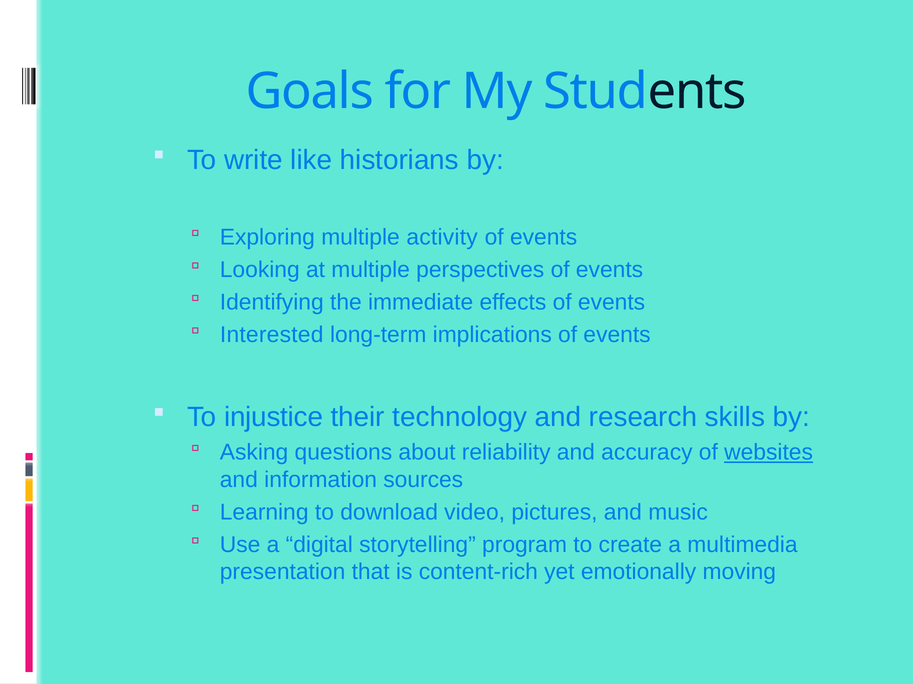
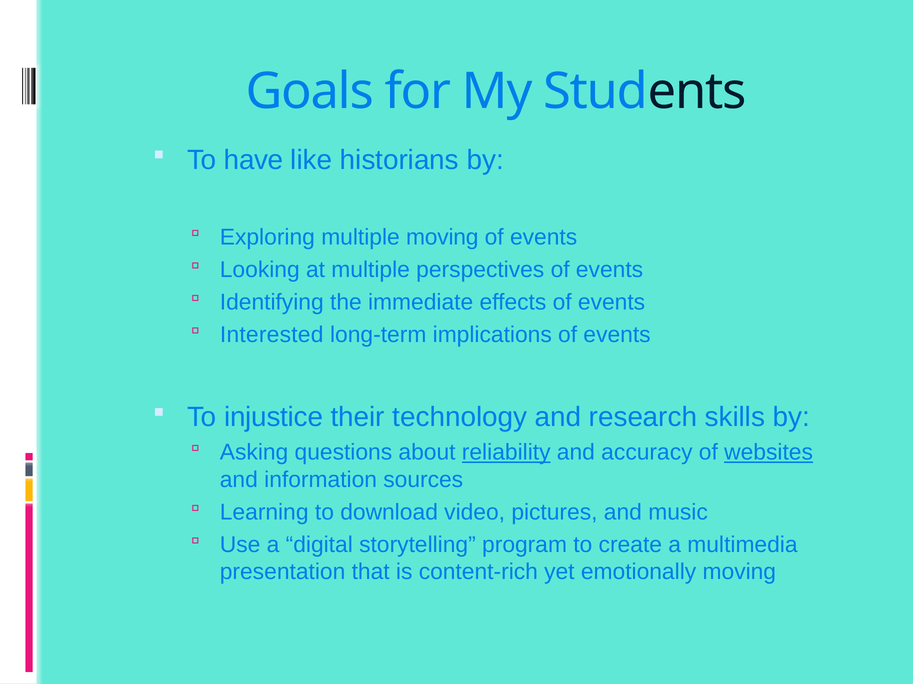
write: write -> have (254, 160)
multiple activity: activity -> moving (442, 238)
reliability underline: none -> present (506, 453)
